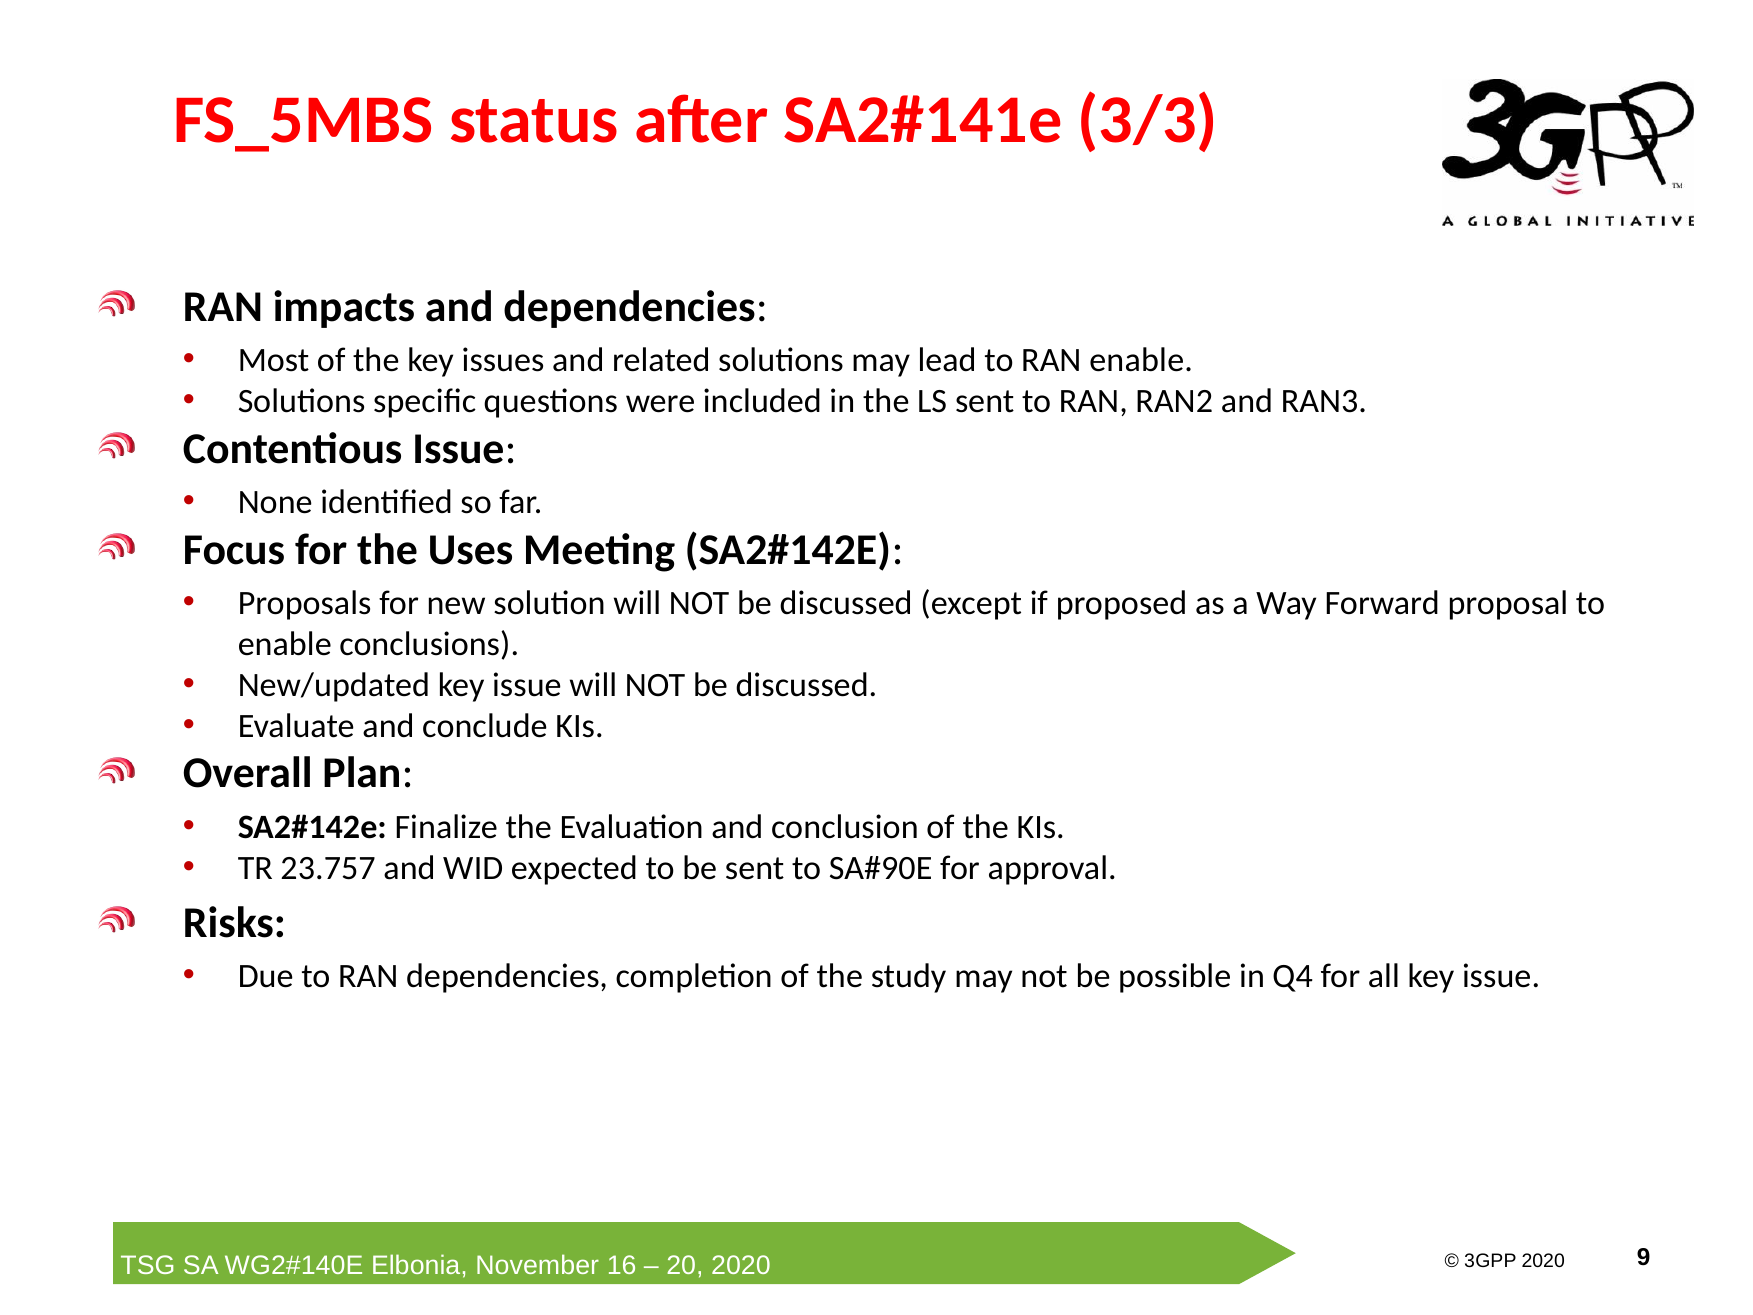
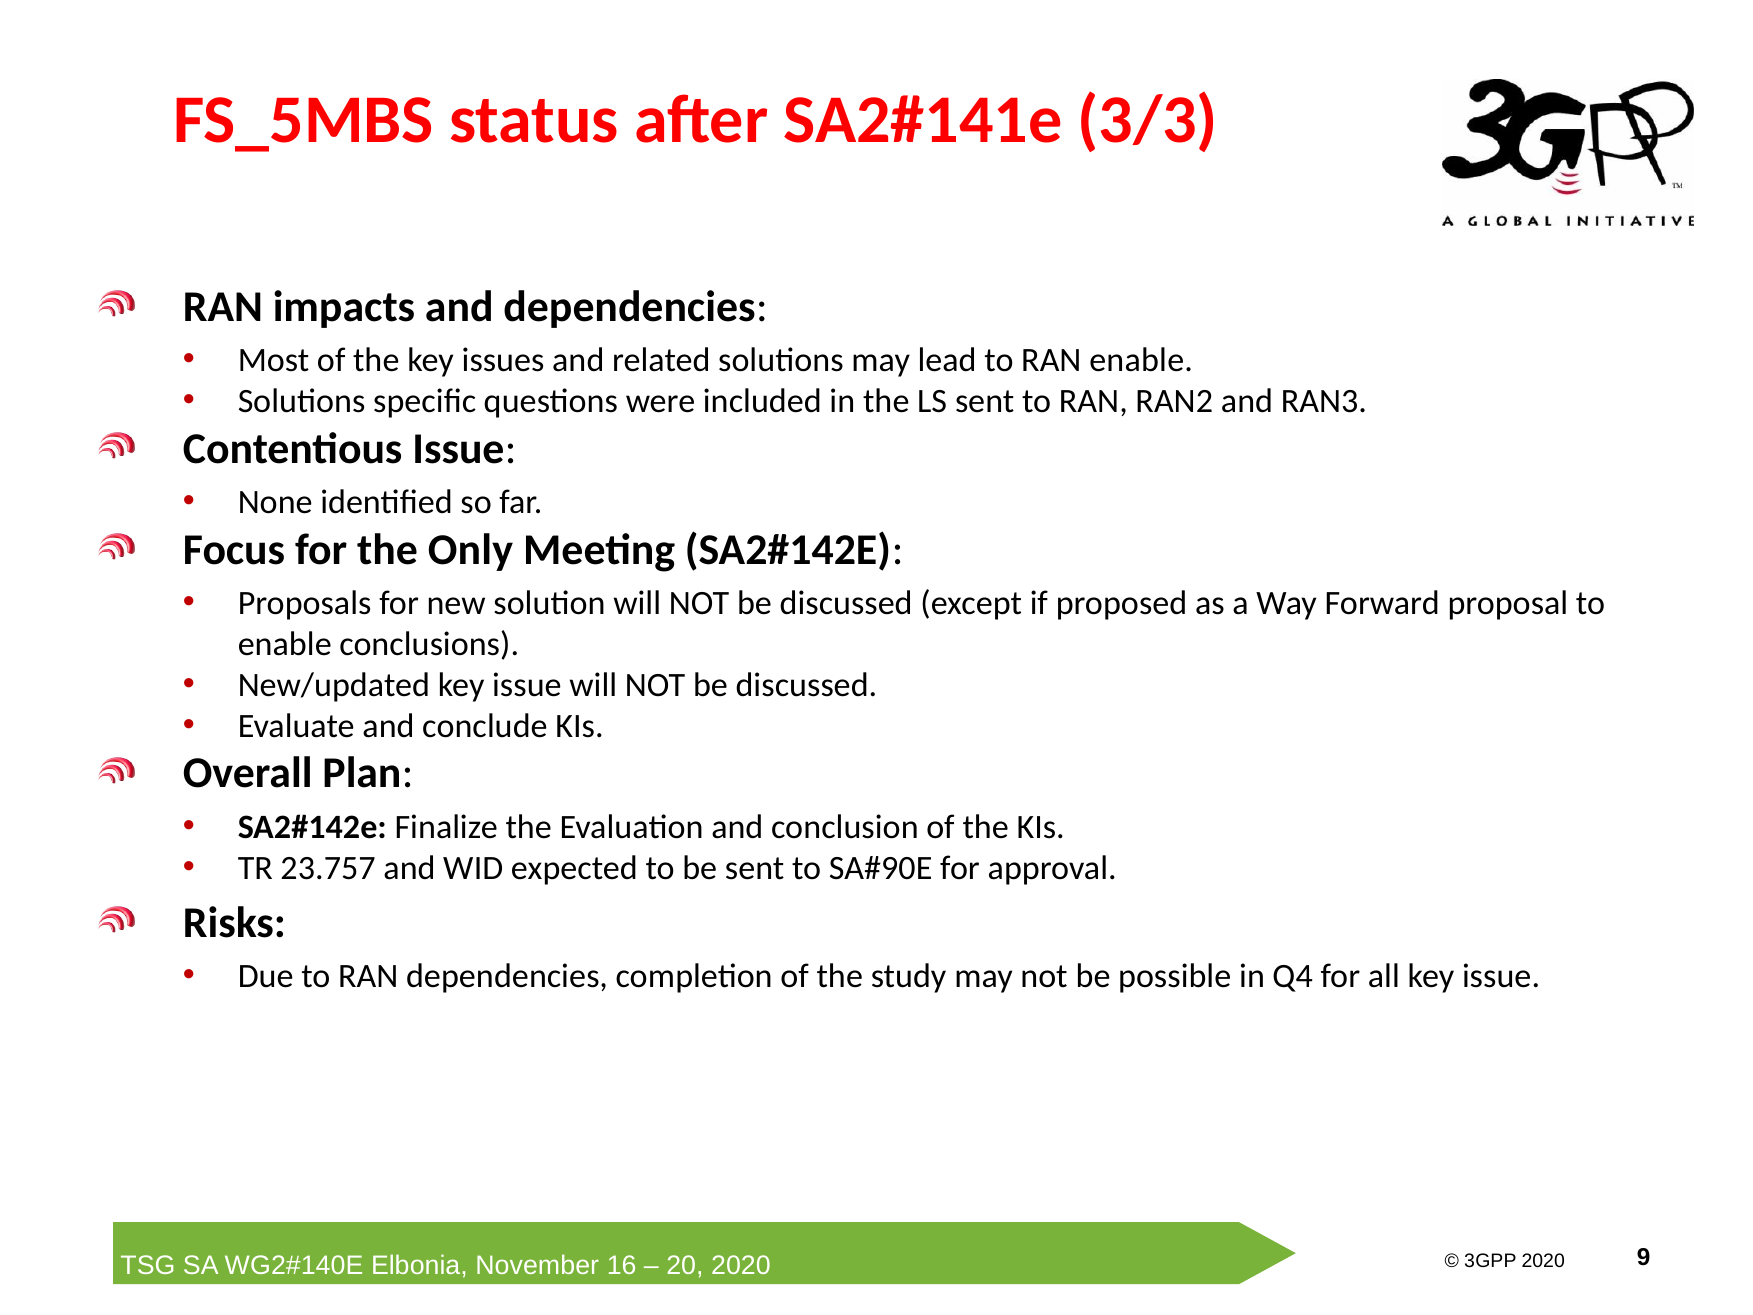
Uses: Uses -> Only (470, 549)
